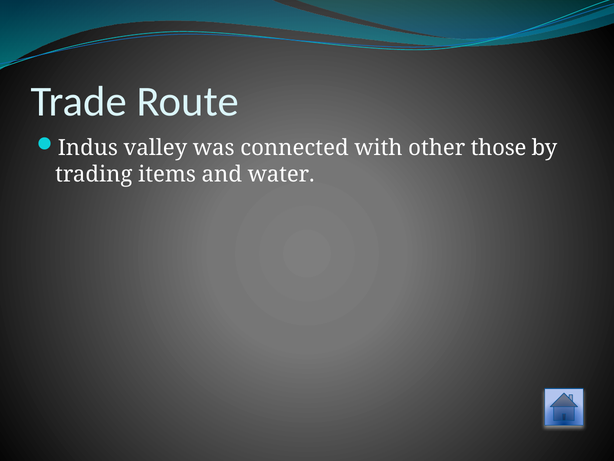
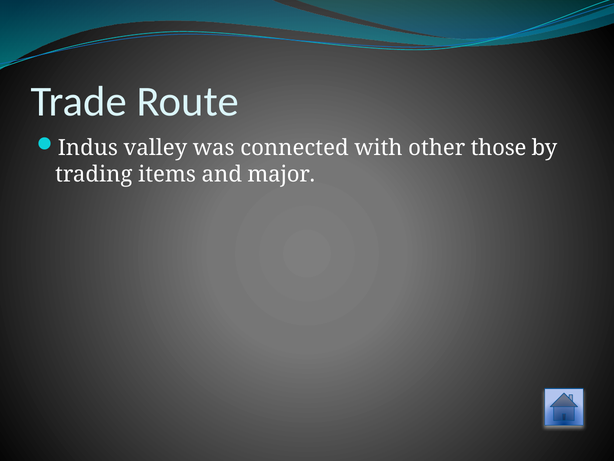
water: water -> major (281, 174)
